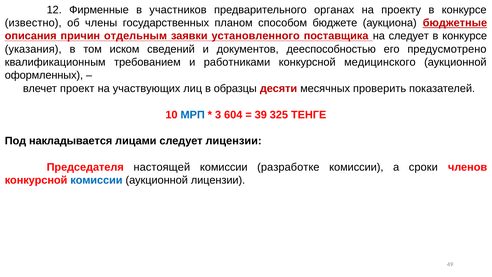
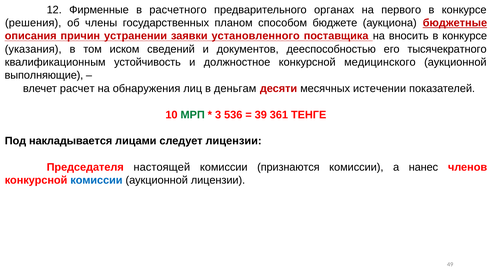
участников: участников -> расчетного (178, 10)
проекту: проекту -> первого (401, 10)
известно: известно -> решения (33, 23)
отдельным: отдельным -> устранении (136, 36)
на следует: следует -> вносить (409, 36)
предусмотрено: предусмотрено -> тысячекратного (447, 49)
требованием: требованием -> устойчивость (147, 62)
работниками: работниками -> должностное (237, 62)
оформленных: оформленных -> выполняющие (44, 75)
проект: проект -> расчет (77, 88)
участвующих: участвующих -> обнаружения (147, 88)
образцы: образцы -> деньгам (235, 88)
проверить: проверить -> истечении (380, 88)
МРП colour: blue -> green (193, 115)
604: 604 -> 536 (233, 115)
325: 325 -> 361 (279, 115)
разработке: разработке -> признаются (288, 167)
сроки: сроки -> нанес (423, 167)
